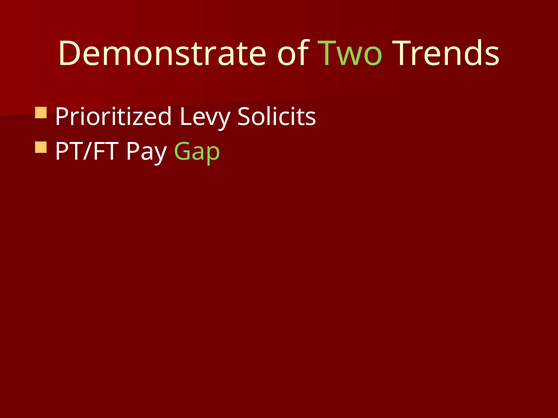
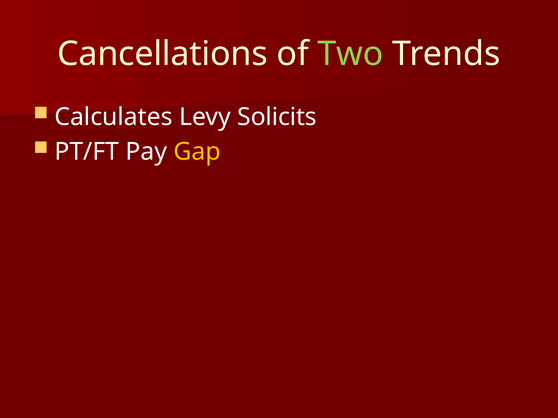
Demonstrate: Demonstrate -> Cancellations (162, 54)
Prioritized: Prioritized -> Calculates (114, 117)
Gap colour: light green -> yellow (197, 152)
